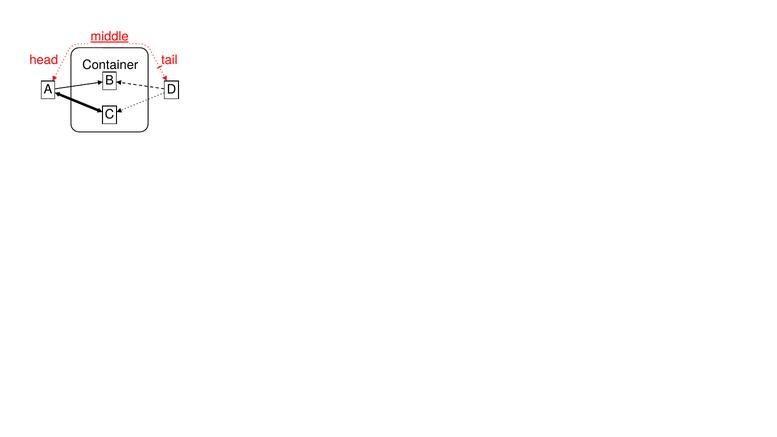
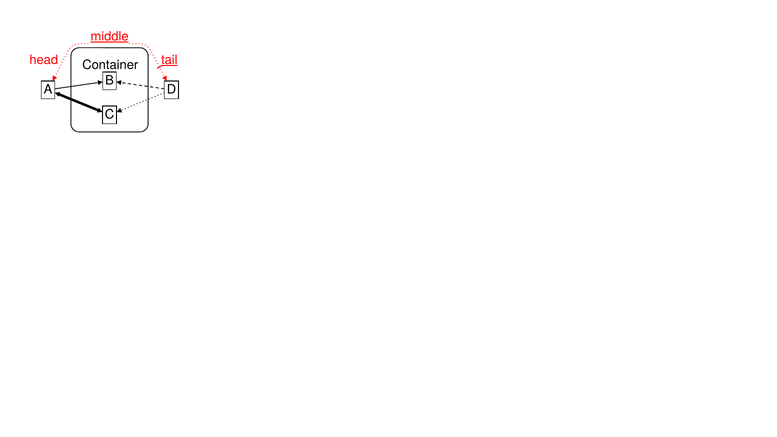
tail underline: none -> present (169, 60)
